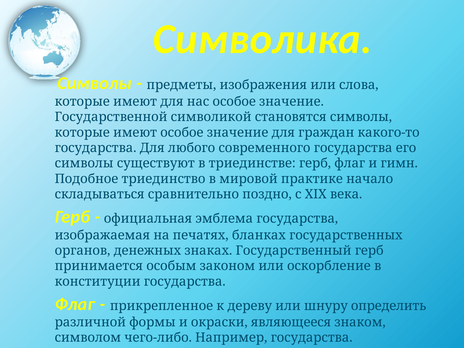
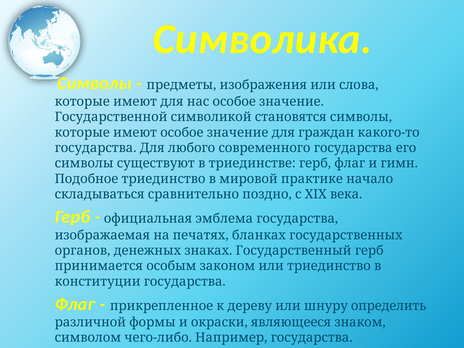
или оскорбление: оскорбление -> триединство (329, 266)
